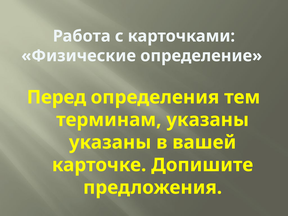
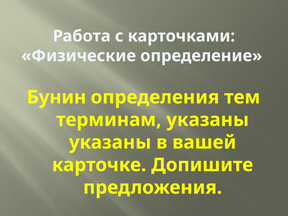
Перед: Перед -> Бунин (56, 97)
